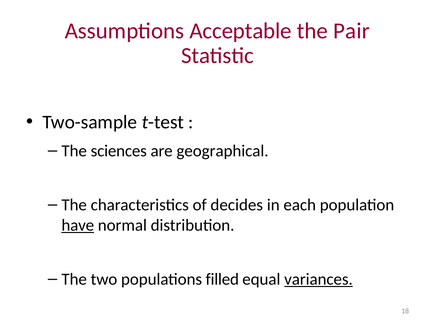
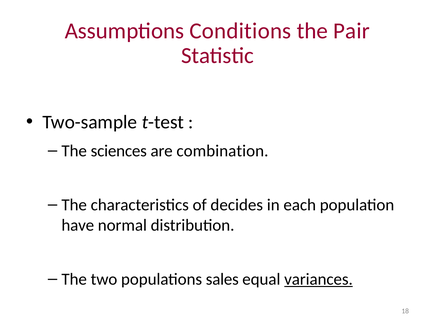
Acceptable: Acceptable -> Conditions (240, 31)
geographical: geographical -> combination (222, 151)
have underline: present -> none (78, 225)
filled: filled -> sales (222, 279)
